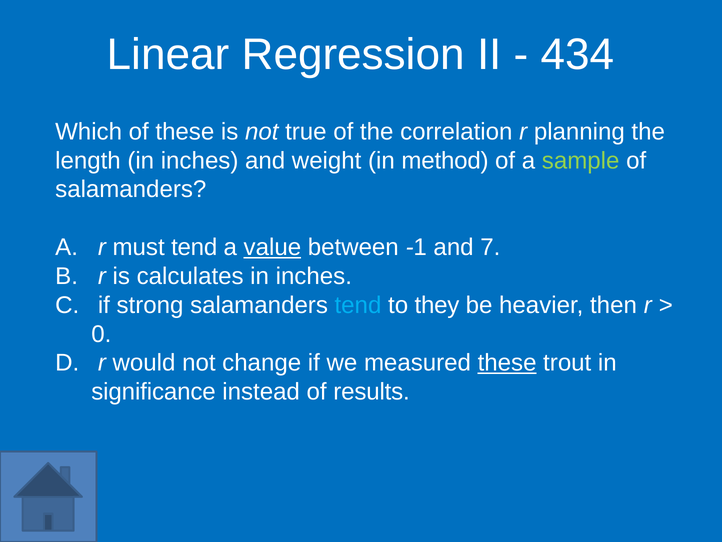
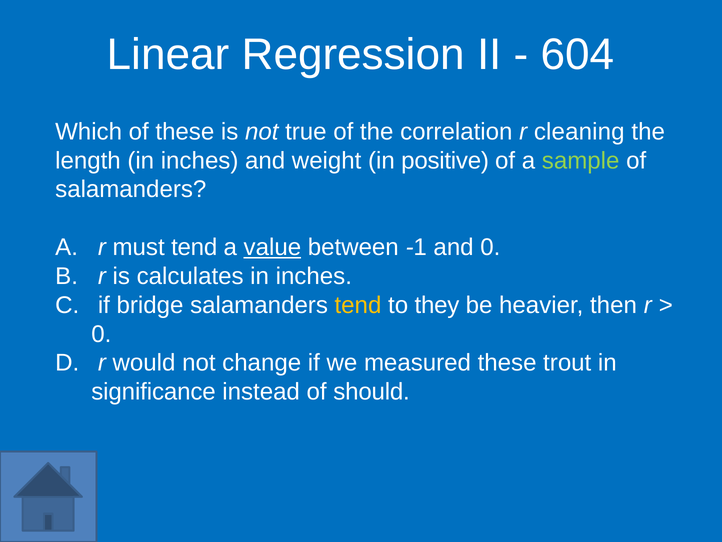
434: 434 -> 604 (577, 55)
planning: planning -> cleaning (579, 132)
method: method -> positive (445, 160)
and 7: 7 -> 0 (490, 247)
strong: strong -> bridge (150, 305)
tend colour: light blue -> yellow (358, 305)
these underline: present -> none (507, 363)
results: results -> should (372, 392)
